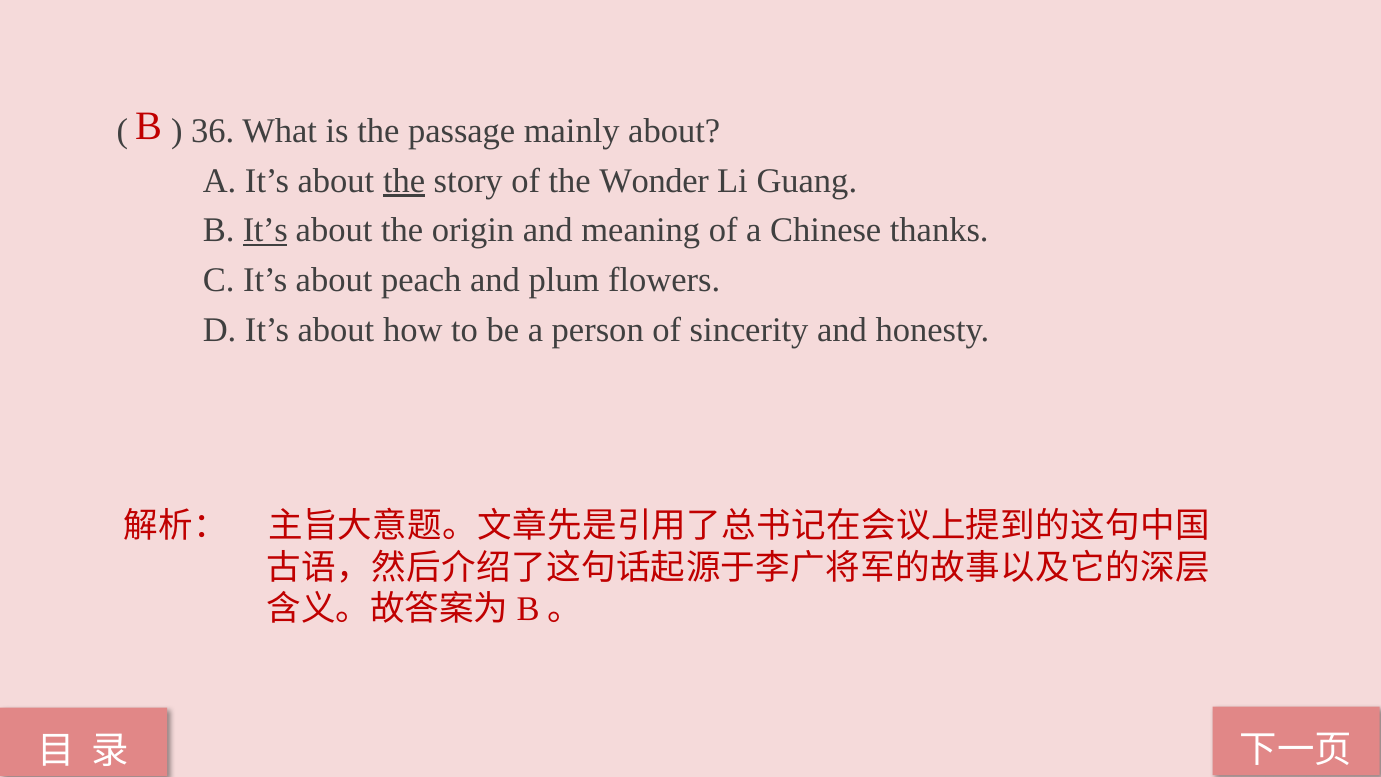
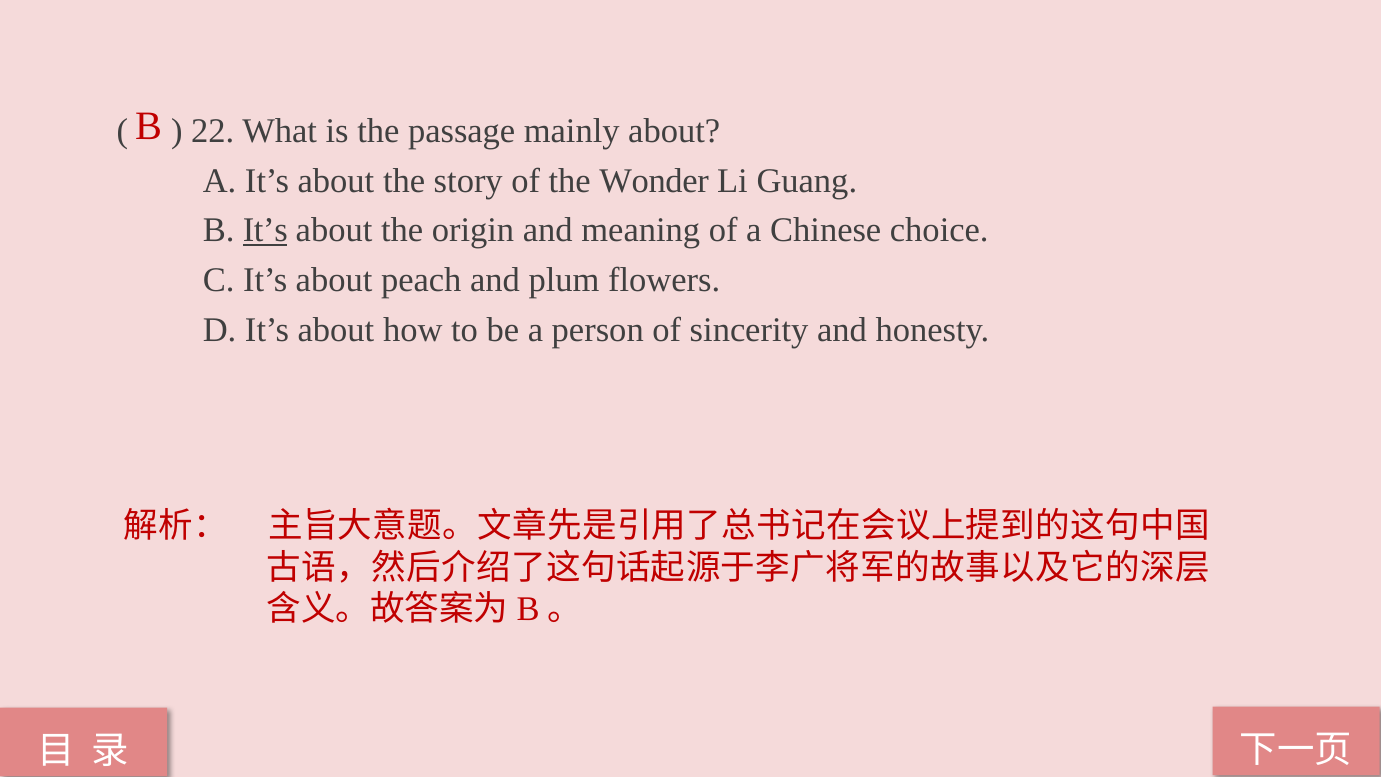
36: 36 -> 22 (213, 131)
the underline: present -> none (404, 181)
thanks: thanks -> choice (939, 230)
